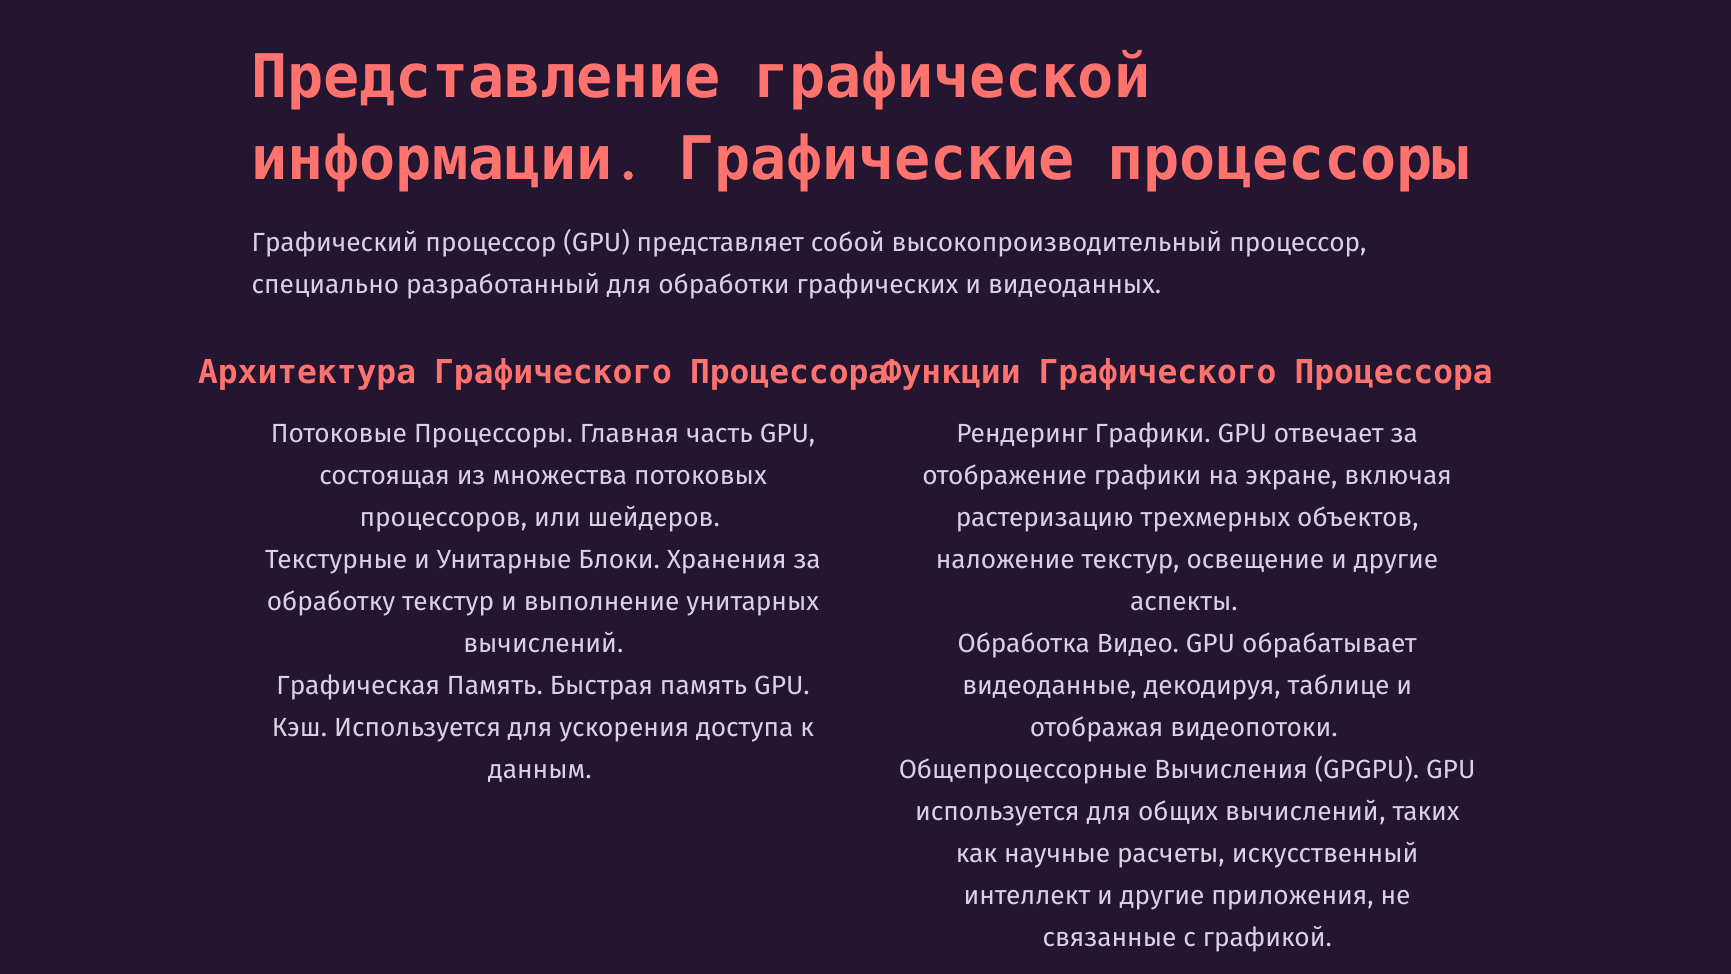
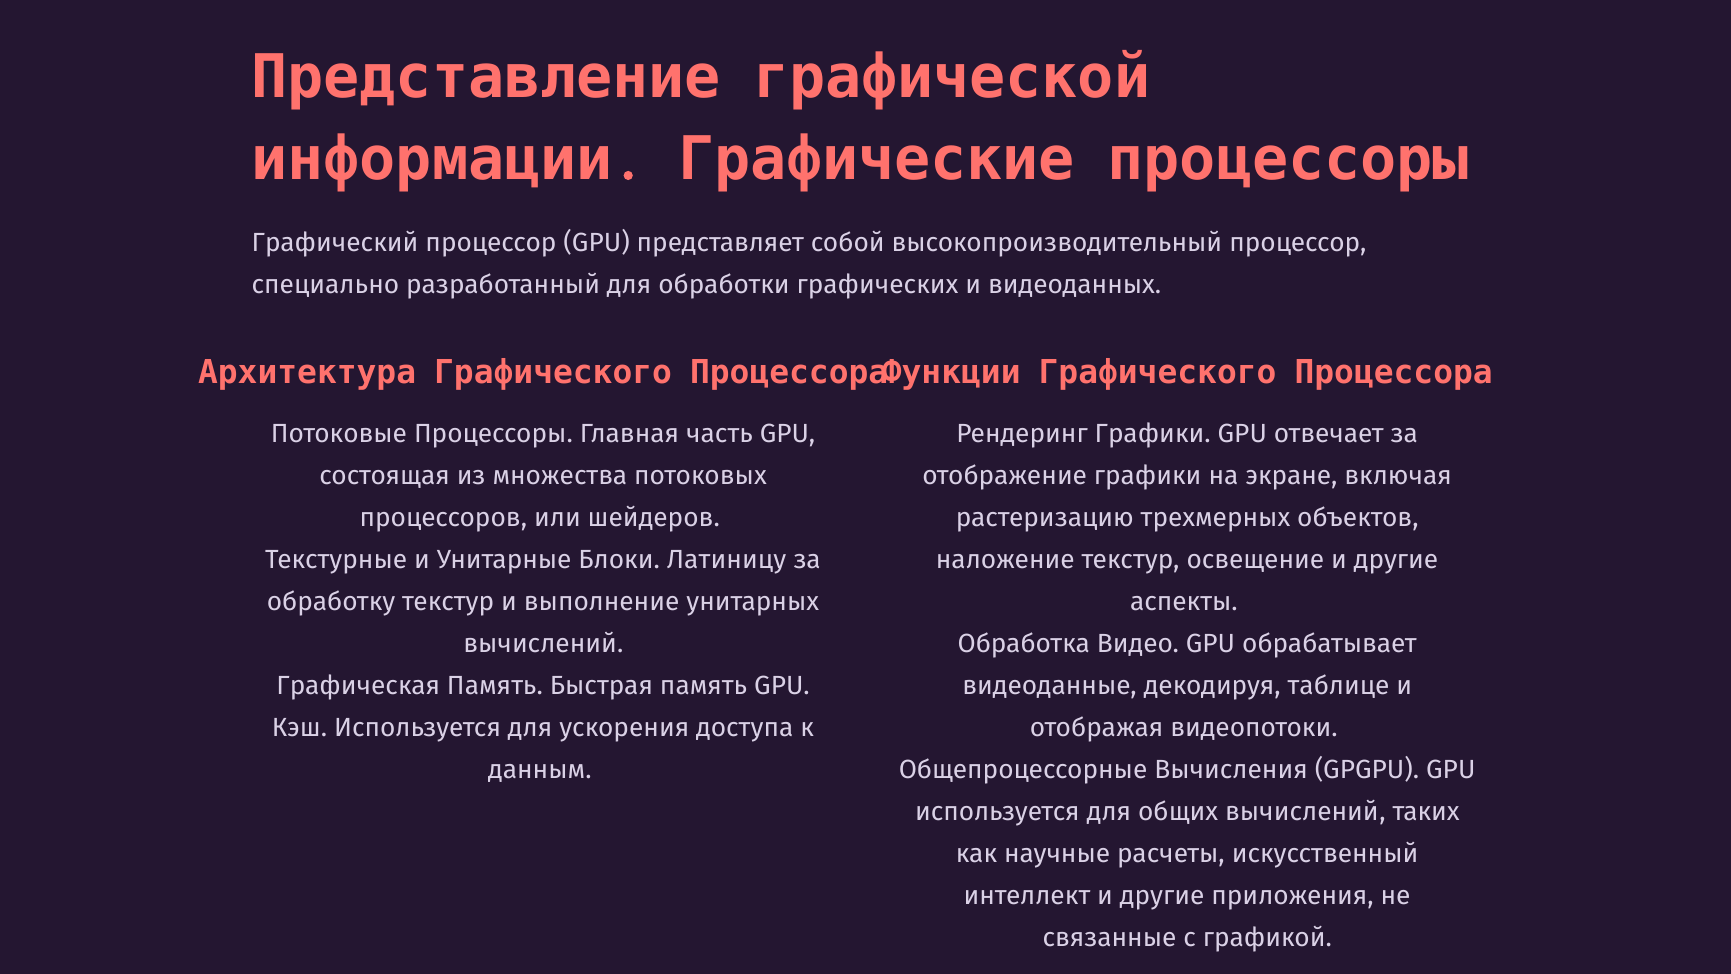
Хранения: Хранения -> Латиницу (727, 560)
